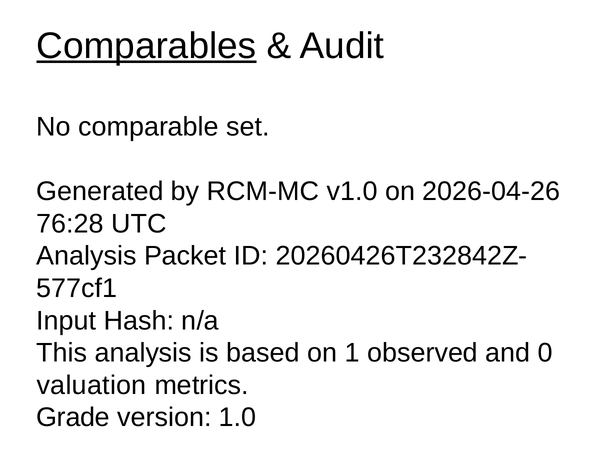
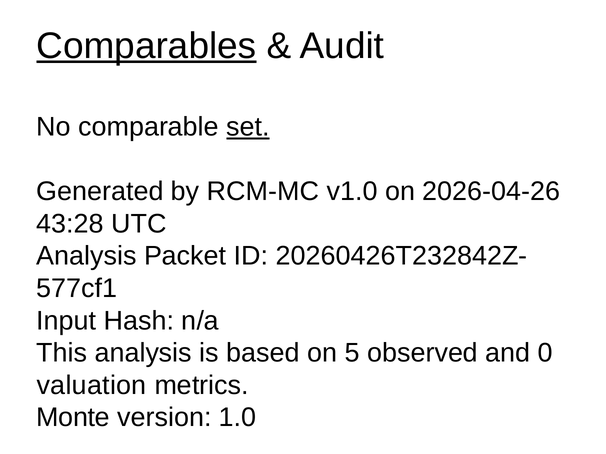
set underline: none -> present (248, 127)
76:28: 76:28 -> 43:28 (70, 224)
1: 1 -> 5 (352, 353)
Grade: Grade -> Monte (73, 418)
